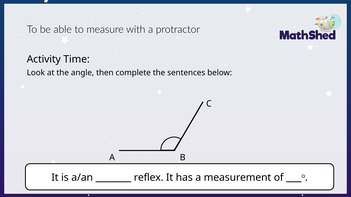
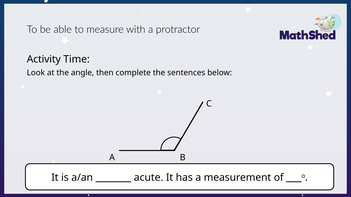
reflex: reflex -> acute (149, 178)
